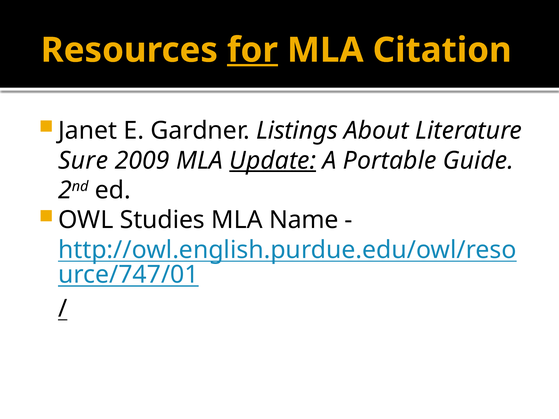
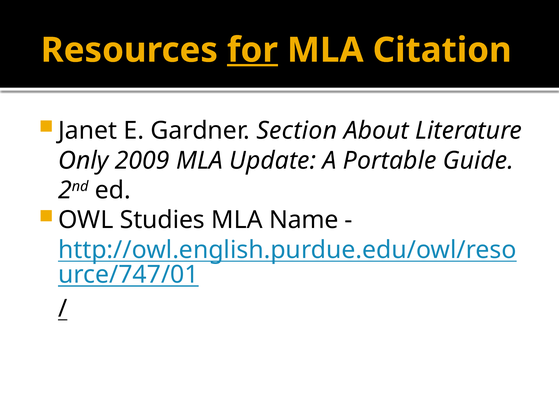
Listings: Listings -> Section (297, 131)
Sure: Sure -> Only (83, 161)
Update underline: present -> none (273, 161)
